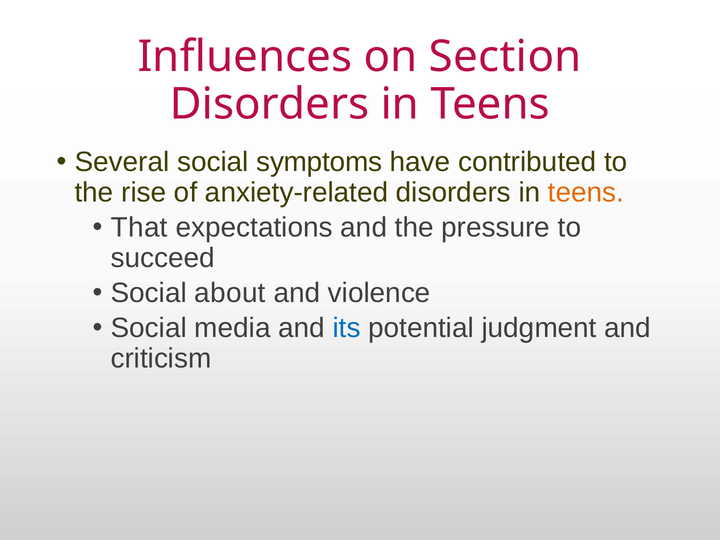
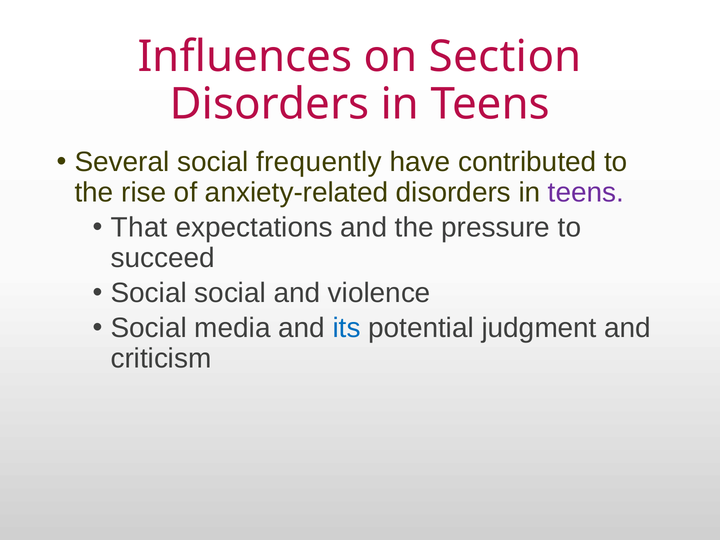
symptoms: symptoms -> frequently (319, 162)
teens colour: orange -> purple (586, 192)
Social about: about -> social (230, 293)
